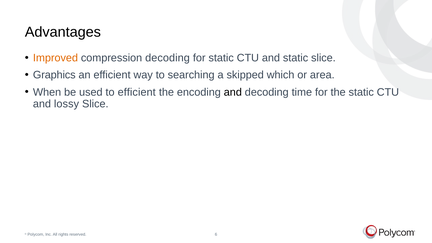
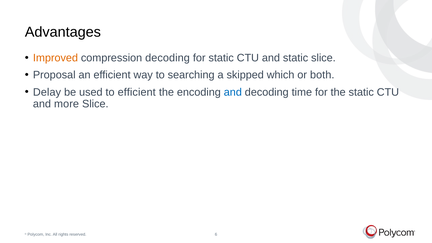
Graphics: Graphics -> Proposal (54, 75)
area: area -> both (322, 75)
When: When -> Delay (47, 92)
and colour: black -> blue (233, 92)
lossy: lossy -> more (66, 104)
